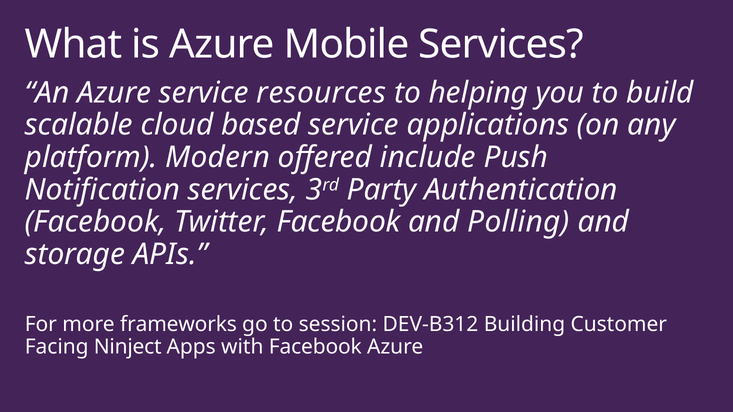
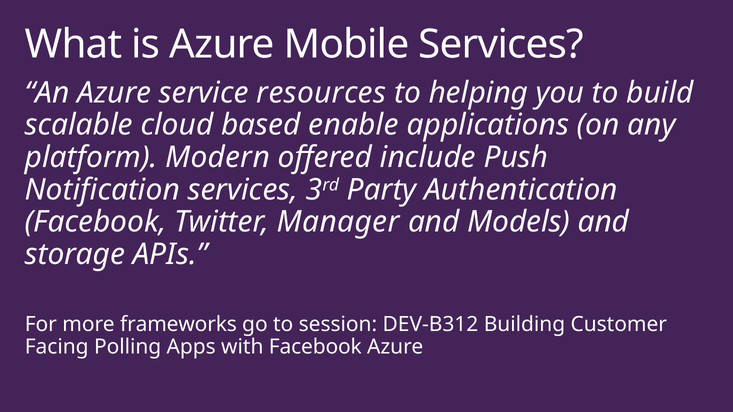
based service: service -> enable (354, 125)
Twitter Facebook: Facebook -> Manager (338, 222)
Polling: Polling -> Models (519, 222)
Ninject: Ninject -> Polling (128, 347)
